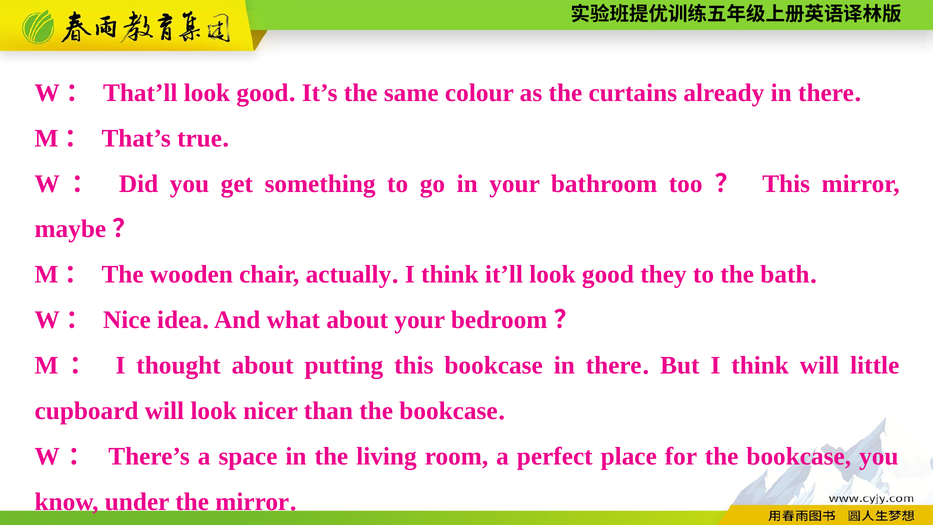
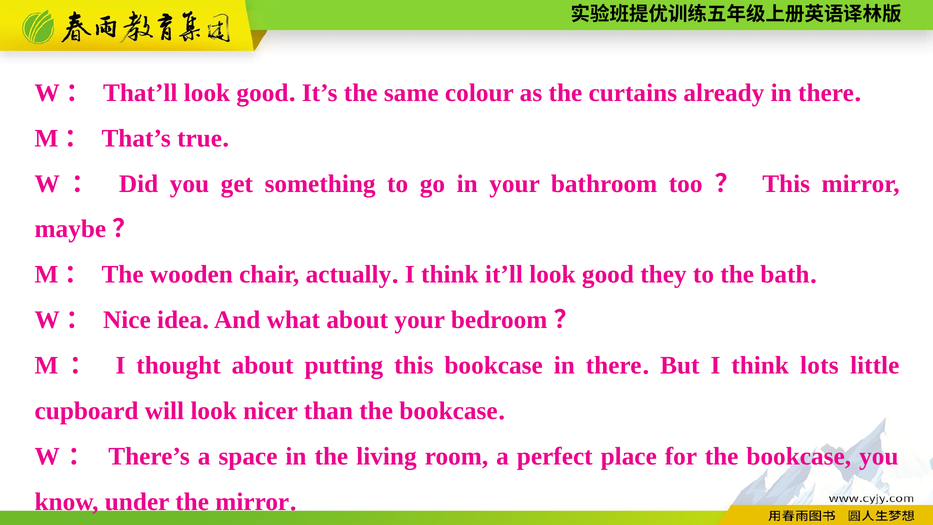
think will: will -> lots (819, 365)
